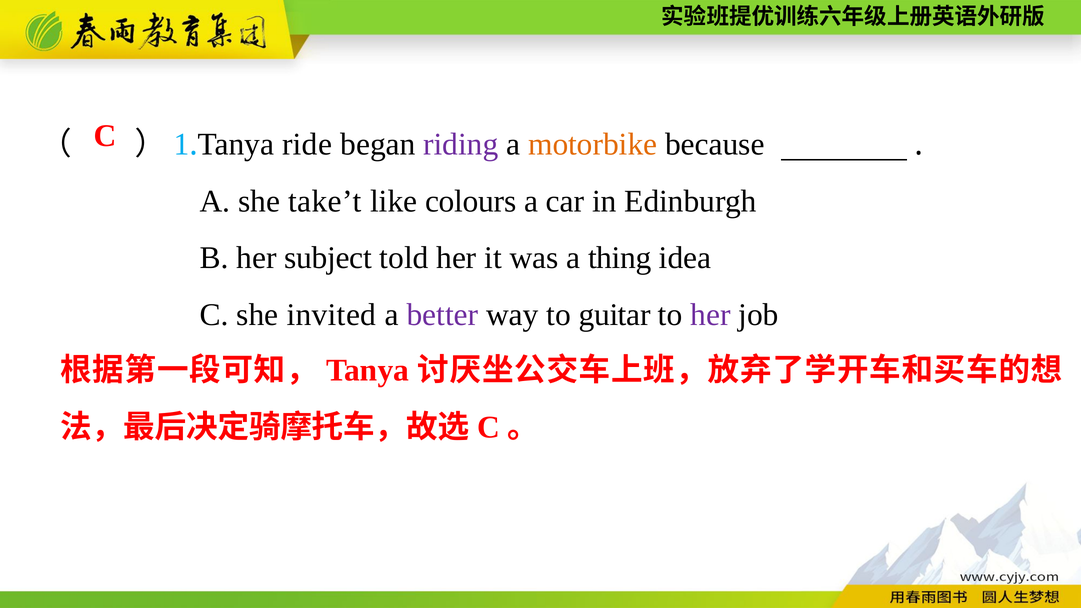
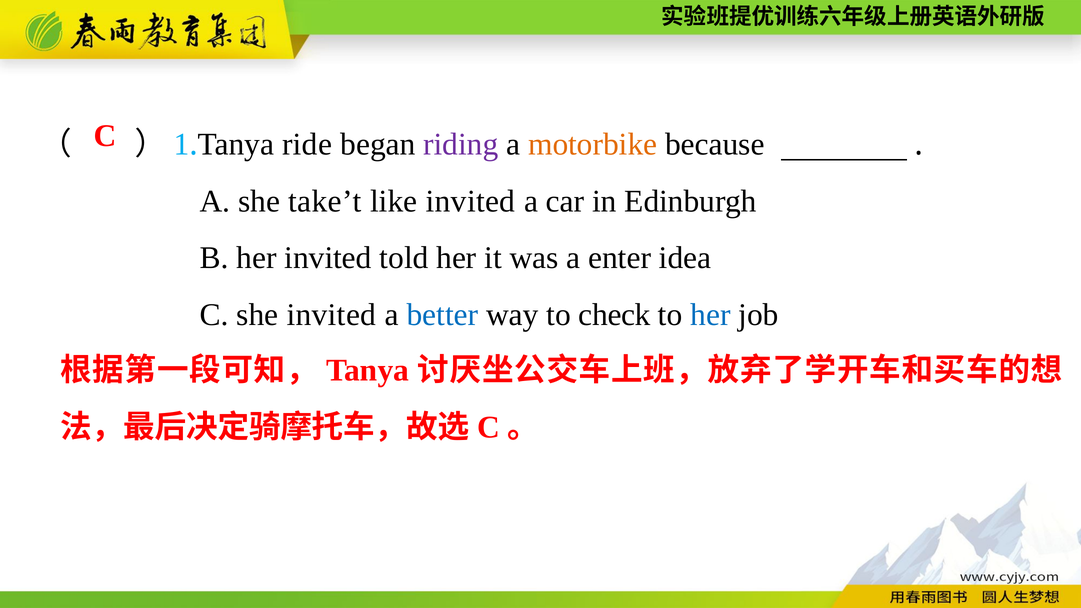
like colours: colours -> invited (471, 201)
her subject: subject -> invited (328, 258)
thing: thing -> enter (620, 258)
better colour: purple -> blue (442, 315)
guitar: guitar -> check (615, 315)
her colour: purple -> blue (710, 315)
